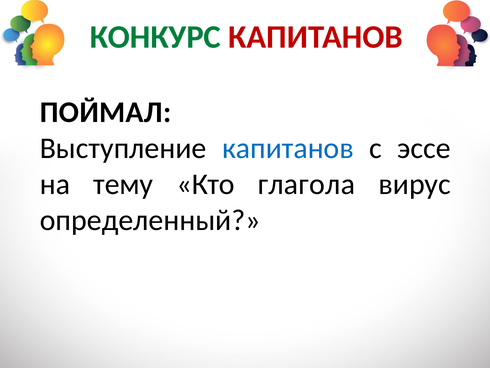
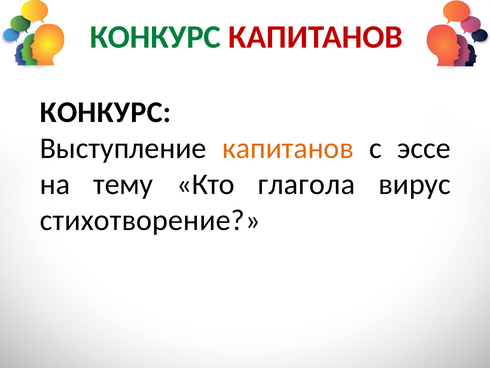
ПОЙМАЛ: ПОЙМАЛ -> КОНКУРС (106, 112)
капитанов colour: blue -> orange (288, 148)
определенный: определенный -> стихотворение (150, 220)
